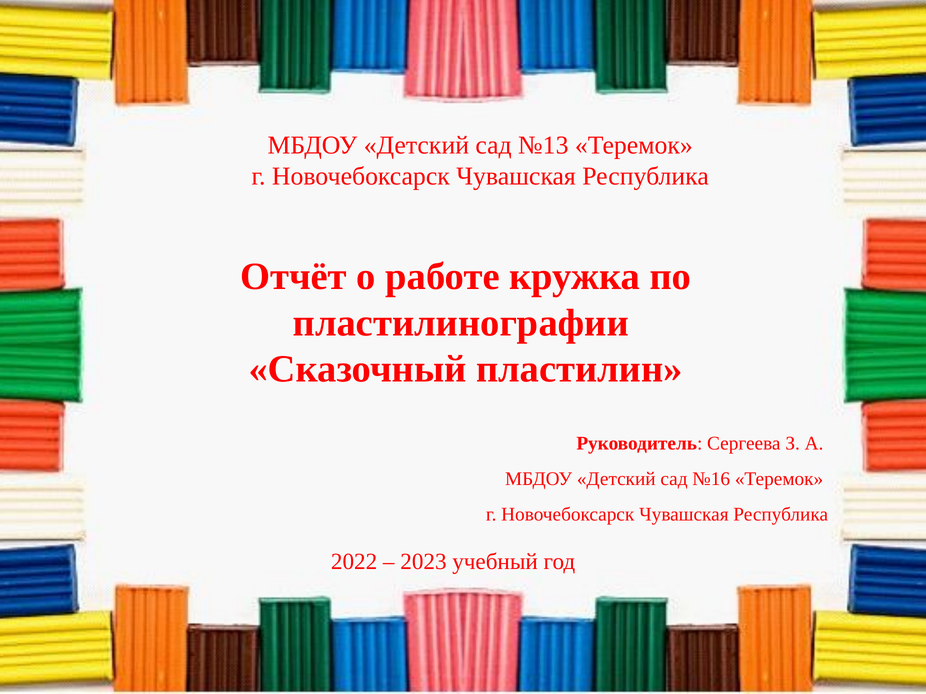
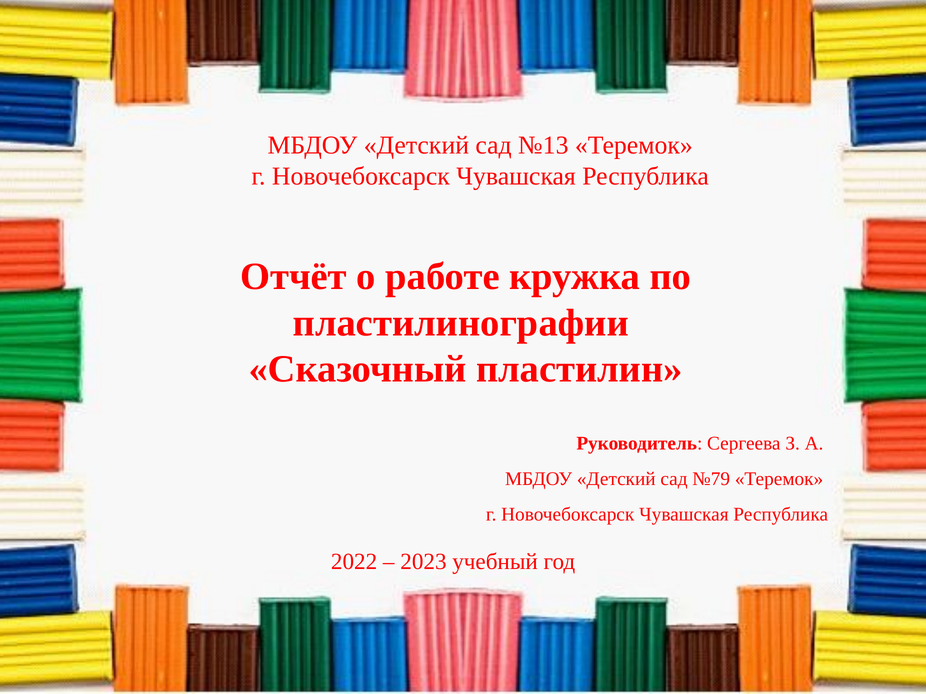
№16: №16 -> №79 (711, 479)
